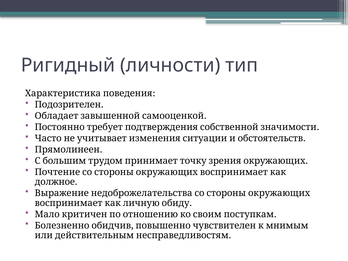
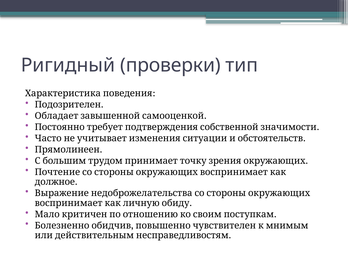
личности: личности -> проверки (170, 65)
